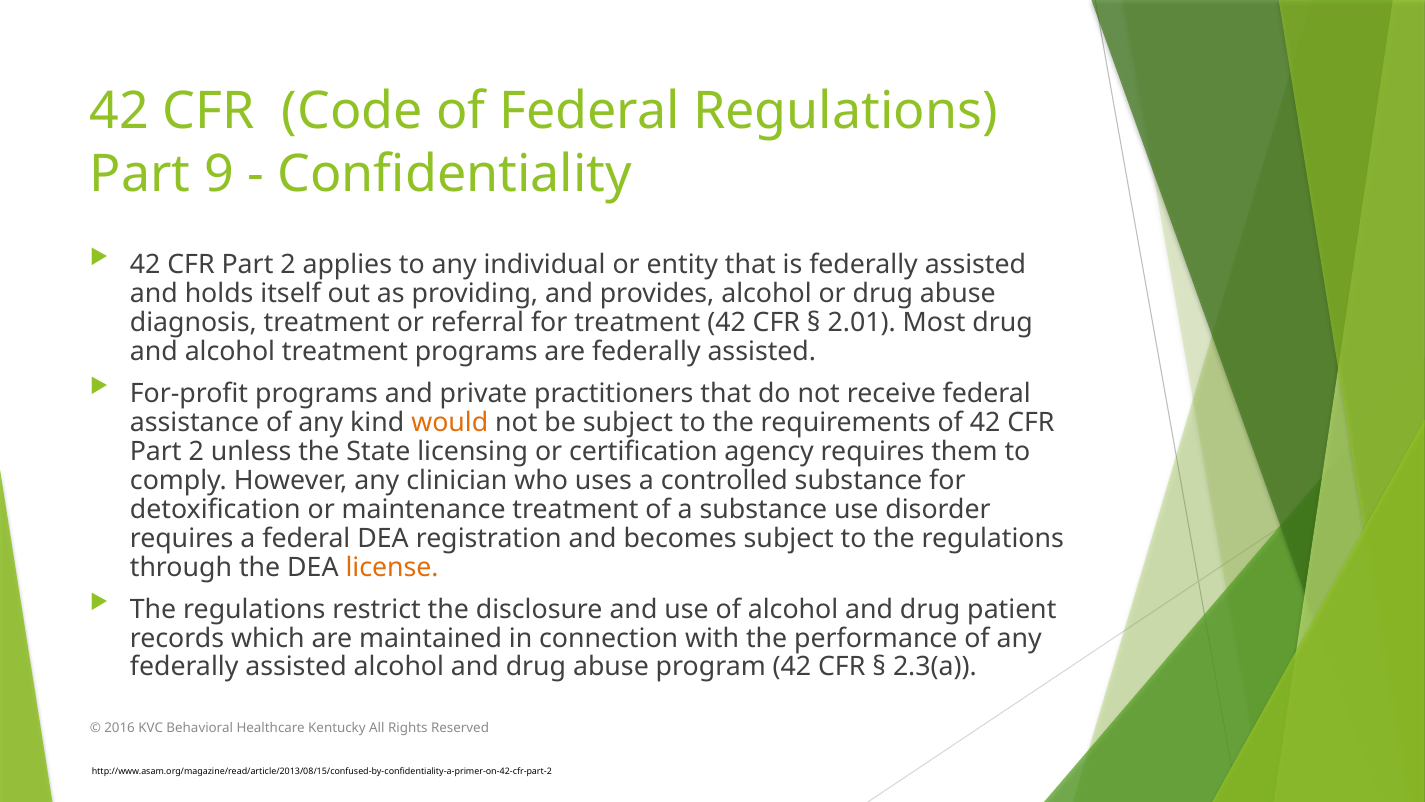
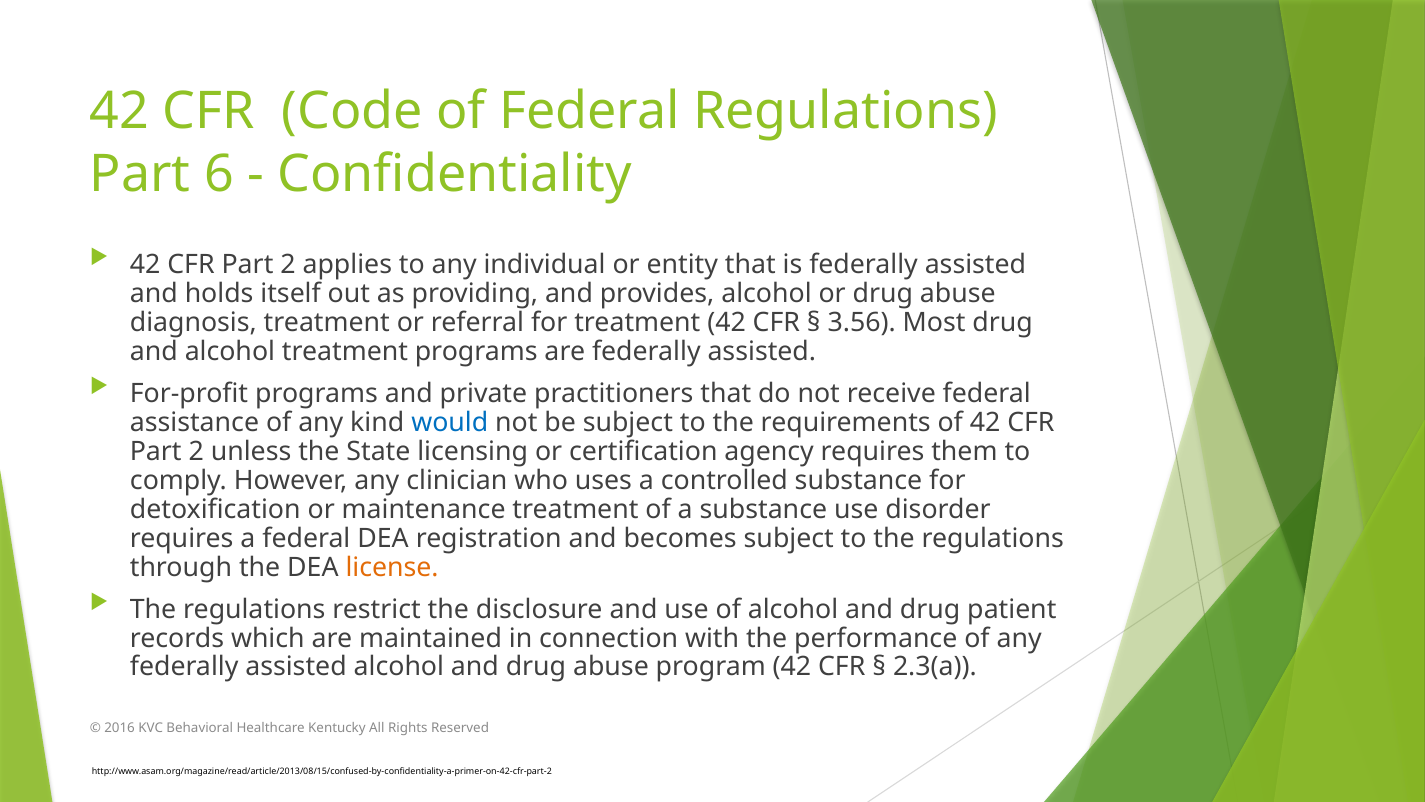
9: 9 -> 6 (219, 174)
2.01: 2.01 -> 3.56 (862, 323)
would colour: orange -> blue (450, 423)
